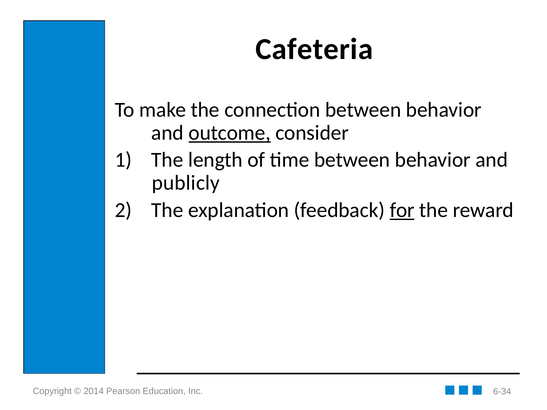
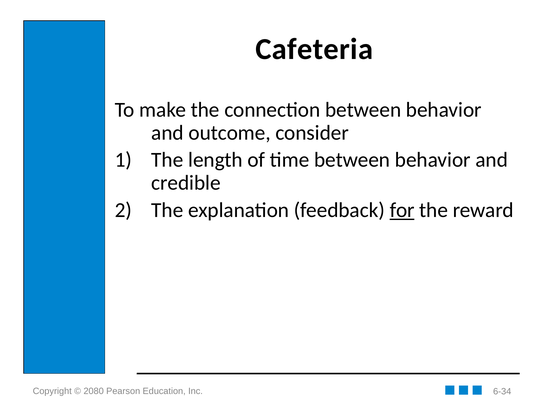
outcome underline: present -> none (230, 133)
publicly: publicly -> credible (186, 183)
2014: 2014 -> 2080 (94, 391)
